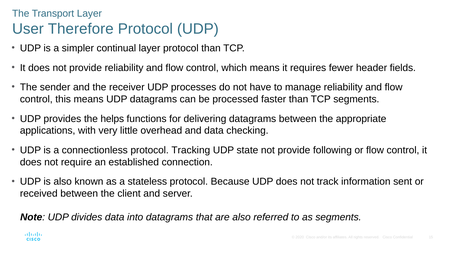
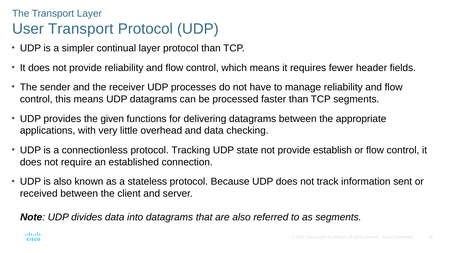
User Therefore: Therefore -> Transport (81, 29)
helps: helps -> given (112, 119)
following: following -> establish (332, 150)
